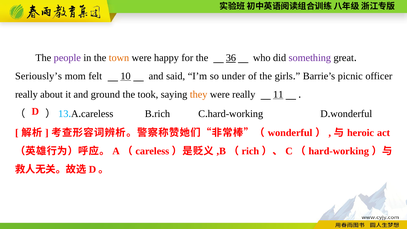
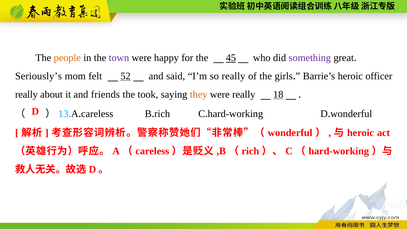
people colour: purple -> orange (67, 58)
town colour: orange -> purple (119, 58)
36: 36 -> 45 (231, 58)
10: 10 -> 52 (126, 76)
so under: under -> really (234, 76)
Barrie’s picnic: picnic -> heroic (350, 76)
ground: ground -> friends (105, 94)
11: 11 -> 18 (278, 94)
